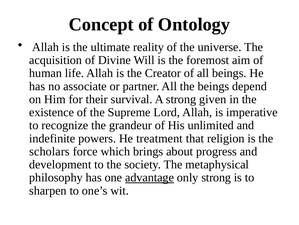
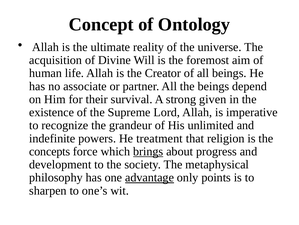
scholars: scholars -> concepts (50, 151)
brings underline: none -> present (148, 151)
only strong: strong -> points (216, 177)
